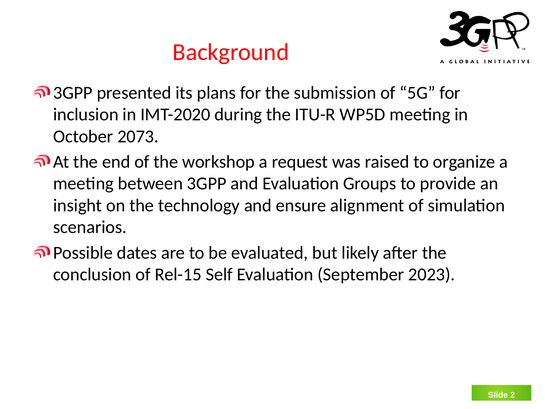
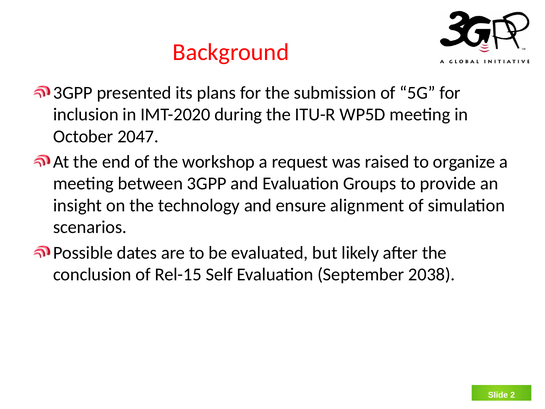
2073: 2073 -> 2047 (138, 136)
2023: 2023 -> 2038 (432, 274)
